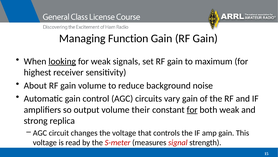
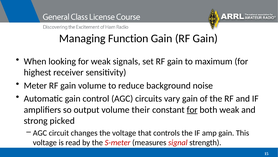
looking underline: present -> none (62, 61)
About: About -> Meter (35, 85)
replica: replica -> picked (62, 120)
